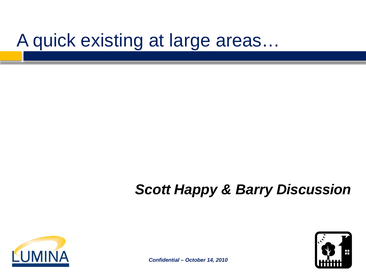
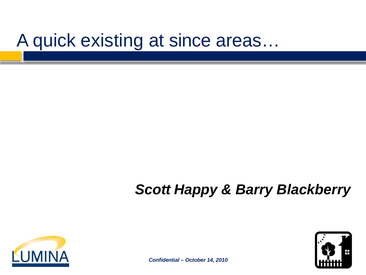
large: large -> since (190, 40)
Discussion: Discussion -> Blackberry (314, 189)
